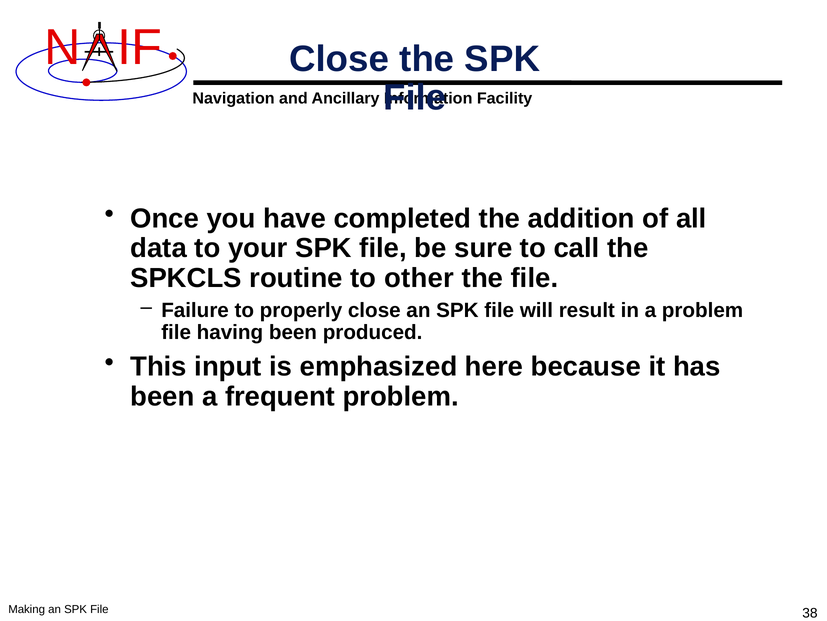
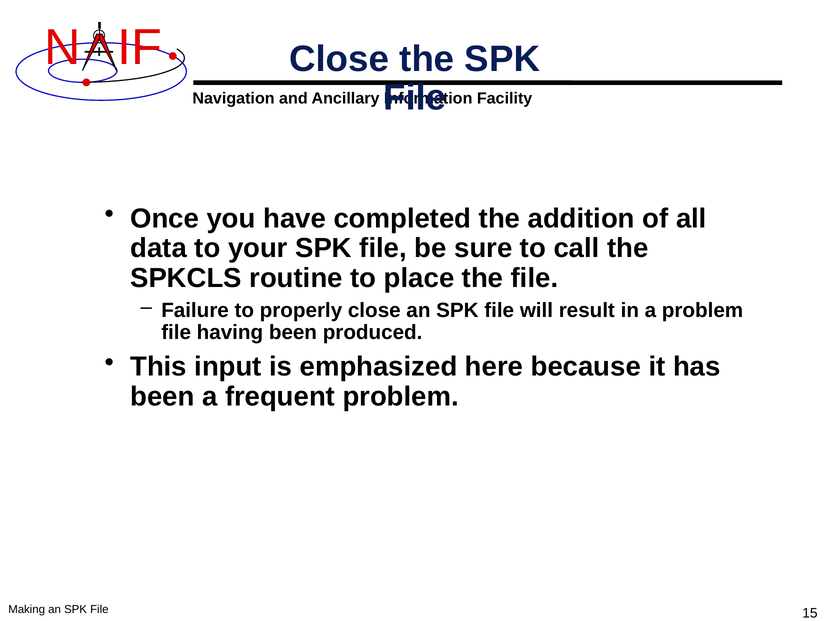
other: other -> place (419, 278)
38: 38 -> 15 (810, 613)
